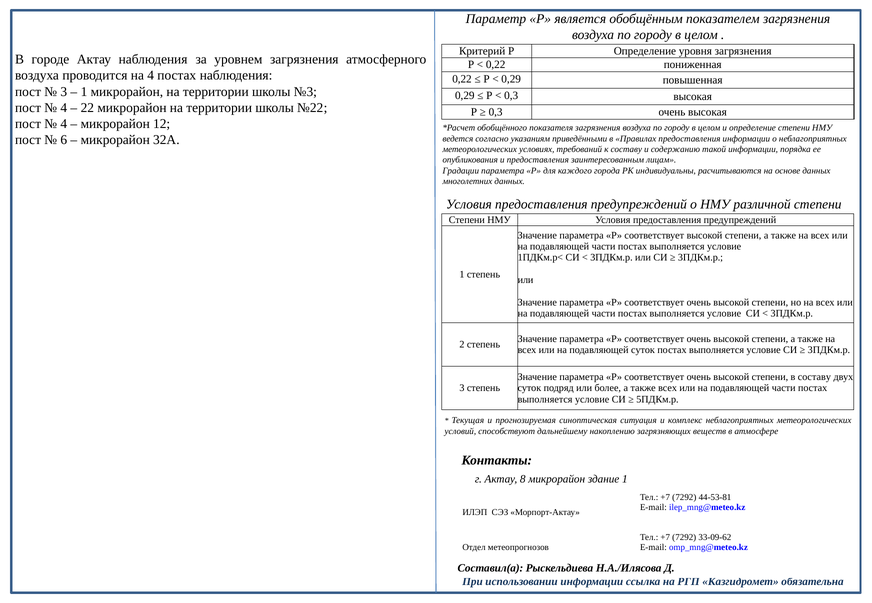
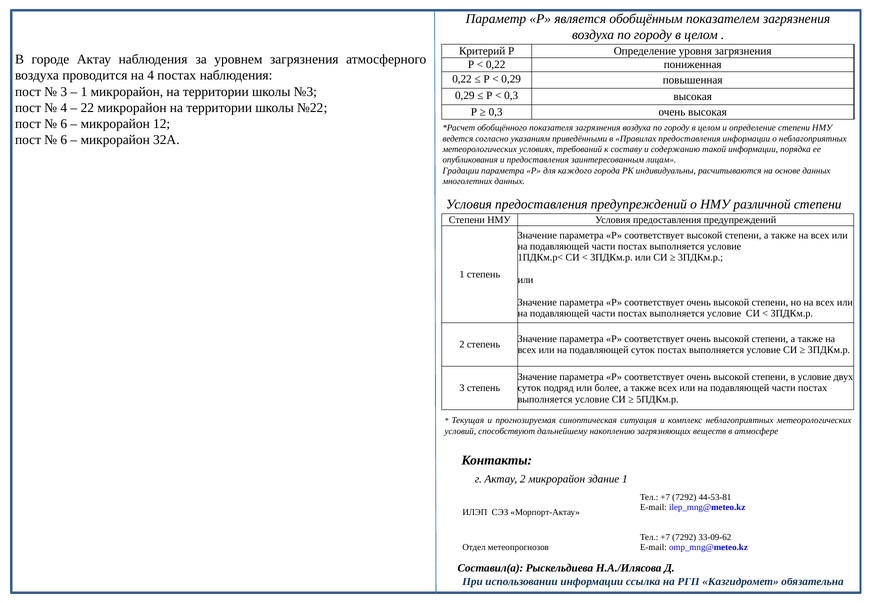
4: 4 -> 6 (64, 124)
в составу: составу -> условие (814, 377)
Актау 8: 8 -> 2 (523, 480)
